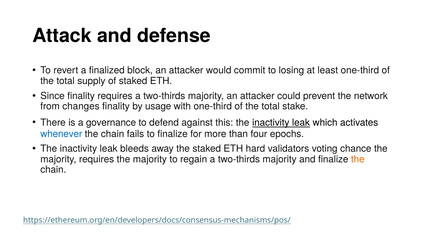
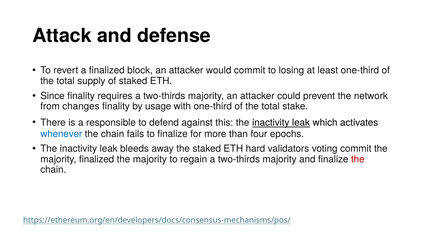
governance: governance -> responsible (111, 123)
voting chance: chance -> commit (356, 149)
majority requires: requires -> finalized (97, 159)
the colour: orange -> red (358, 159)
